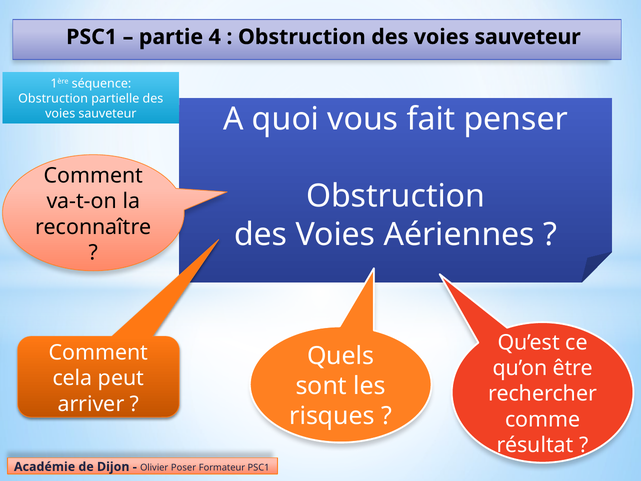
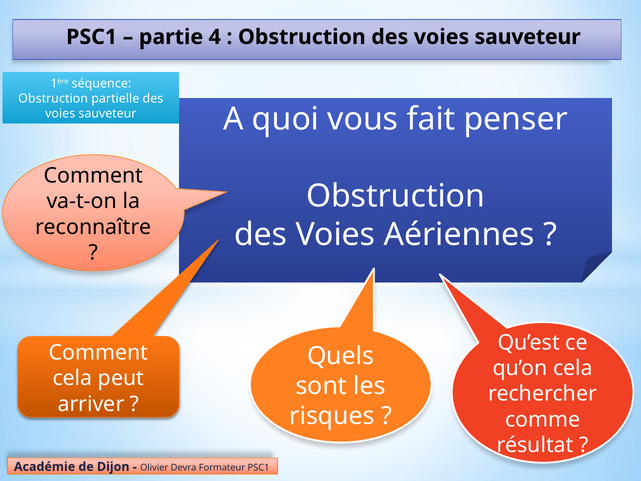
qu’on être: être -> cela (573, 368)
Poser: Poser -> Devra (184, 468)
